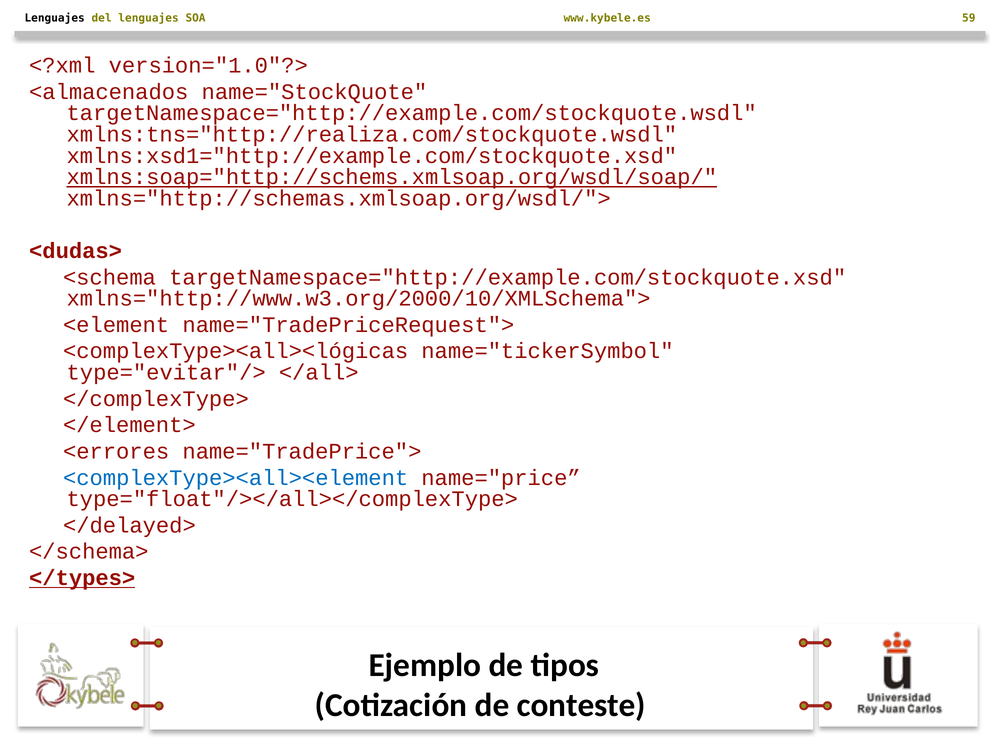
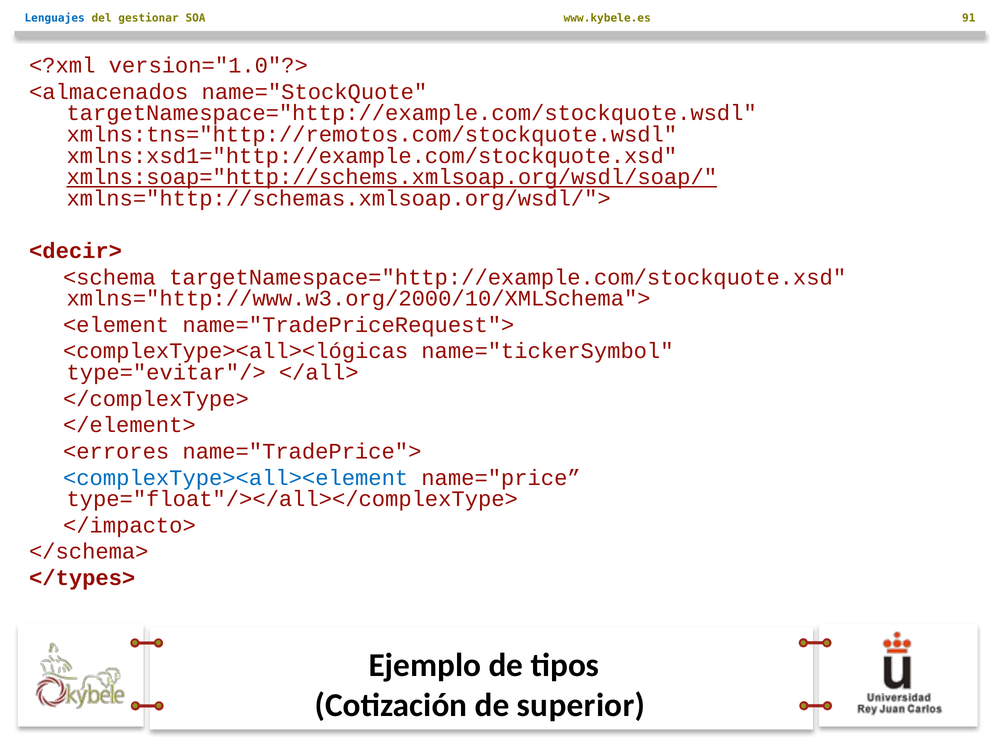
Lenguajes colour: black -> blue (55, 18)
del lenguajes: lenguajes -> gestionar (149, 18)
59: 59 -> 91 (969, 18)
xmlns:tns="http://realiza.com/stockquote.wsdl: xmlns:tns="http://realiza.com/stockquote.wsdl -> xmlns:tns="http://remotos.com/stockquote.wsdl (372, 135)
<dudas>: <dudas> -> <decir> (76, 251)
</delayed>: </delayed> -> </impacto> (129, 525)
</types> underline: present -> none (82, 578)
conteste: conteste -> superior (581, 706)
